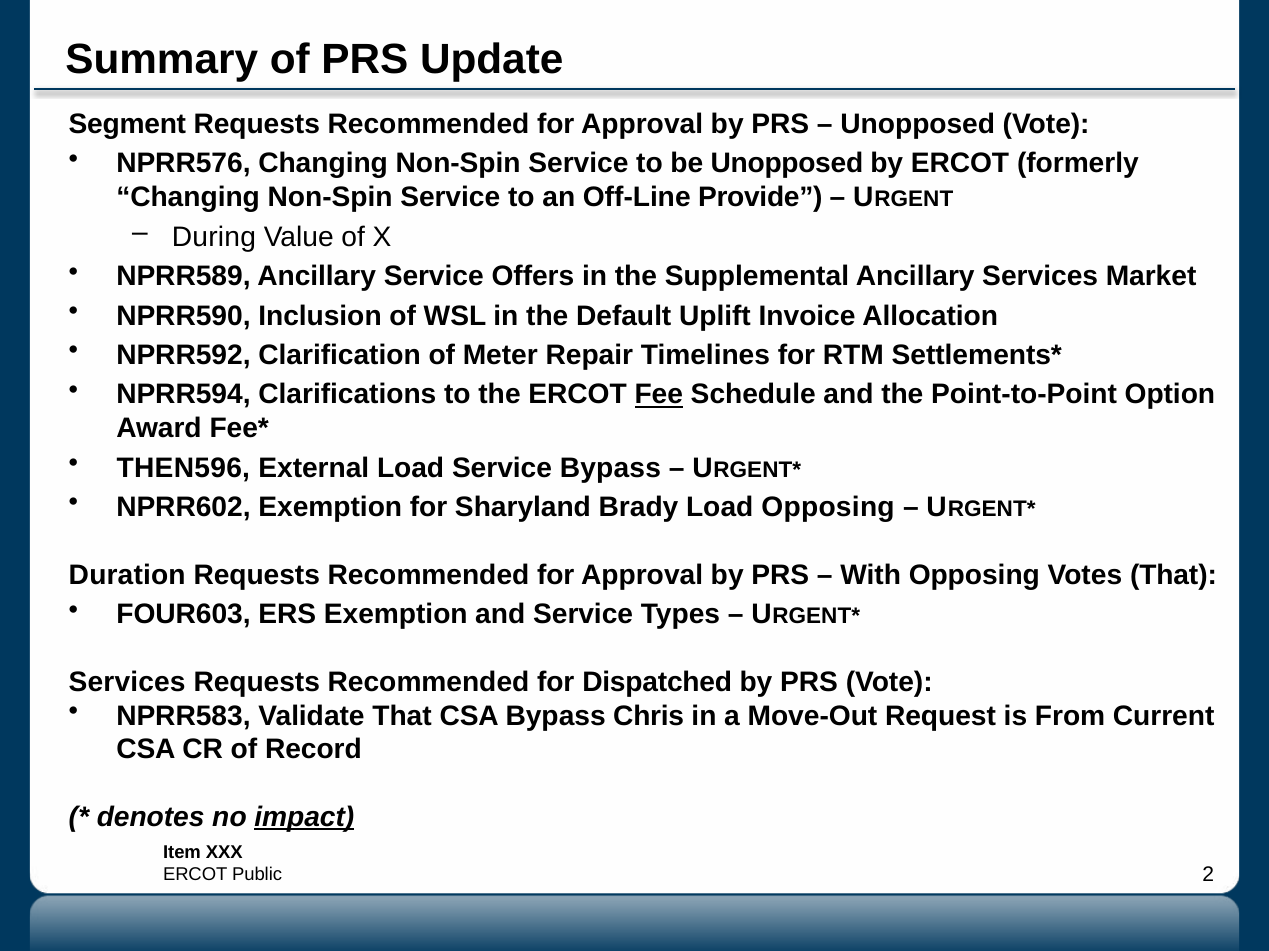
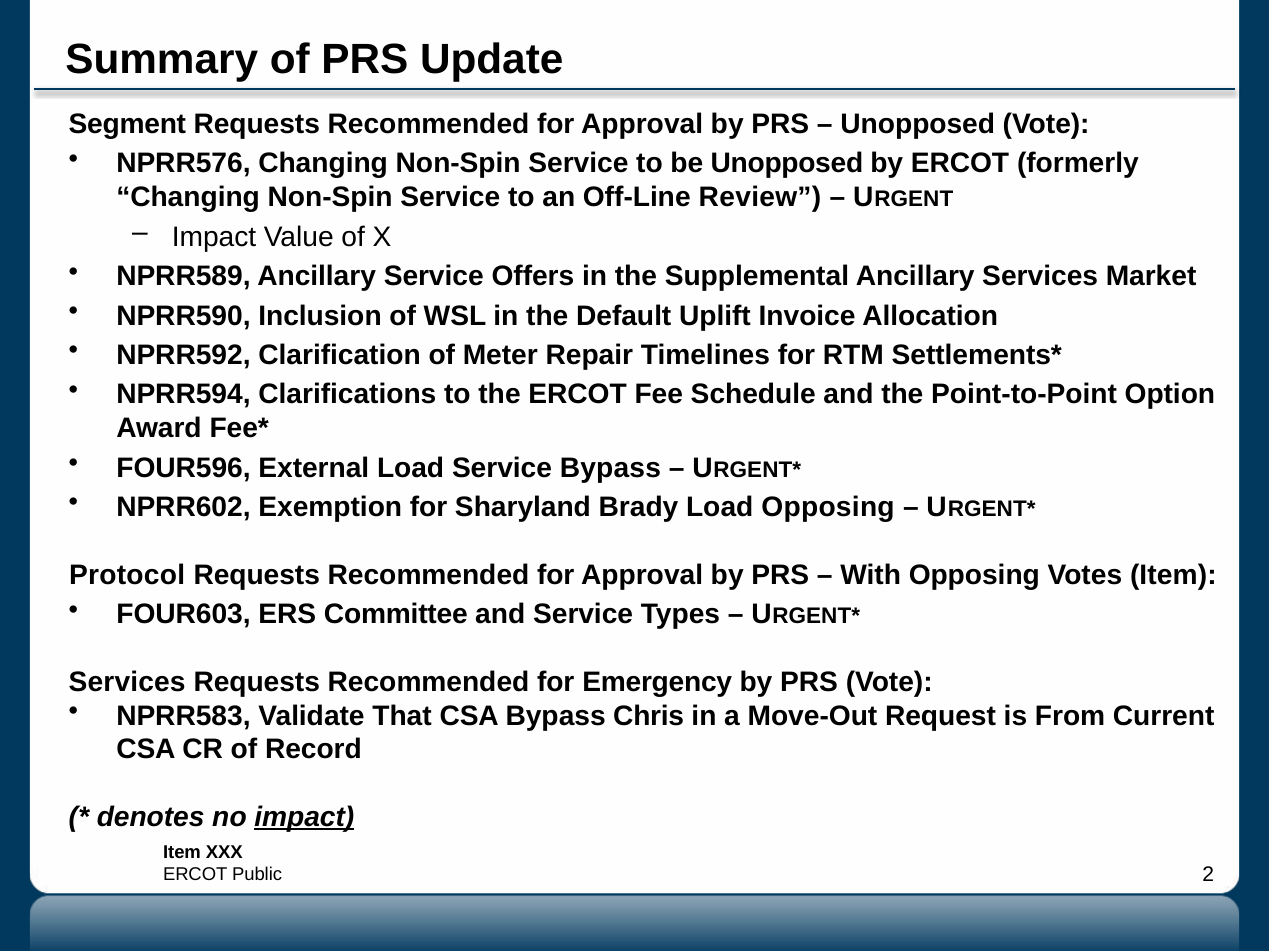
Provide: Provide -> Review (760, 198)
During: During -> Impact (214, 237)
Fee underline: present -> none (659, 395)
THEN596: THEN596 -> FOUR596 (183, 468)
Duration: Duration -> Protocol (127, 575)
Votes That: That -> Item (1173, 575)
ERS Exemption: Exemption -> Committee (396, 615)
Dispatched: Dispatched -> Emergency (657, 683)
